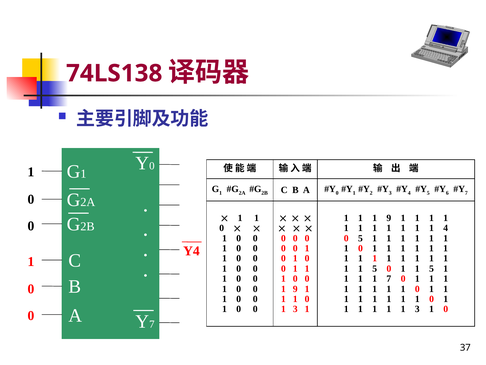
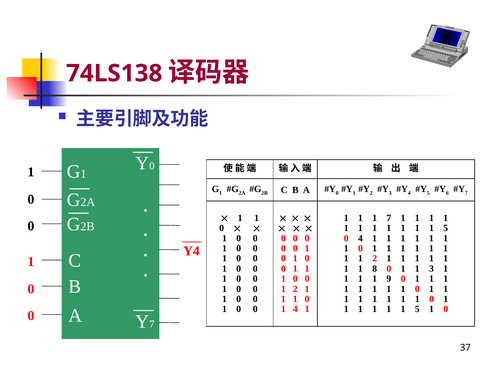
1 1 9: 9 -> 7 (389, 218)
4: 4 -> 5 (446, 228)
0 5: 5 -> 4 (360, 238)
1: 1 -> 2 (375, 258)
5: 5 -> 8 (375, 268)
0 1 1 5: 5 -> 3 (431, 268)
1 7: 7 -> 9 (389, 278)
9: 9 -> 2 (295, 289)
3: 3 -> 4 (295, 309)
3: 3 -> 5 (417, 309)
